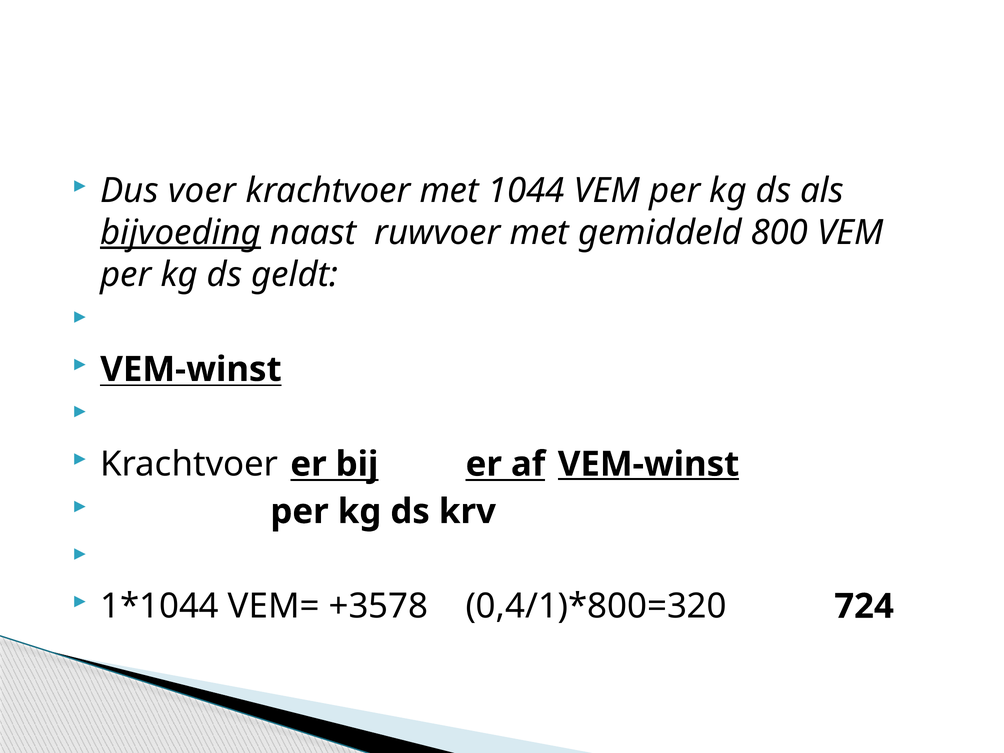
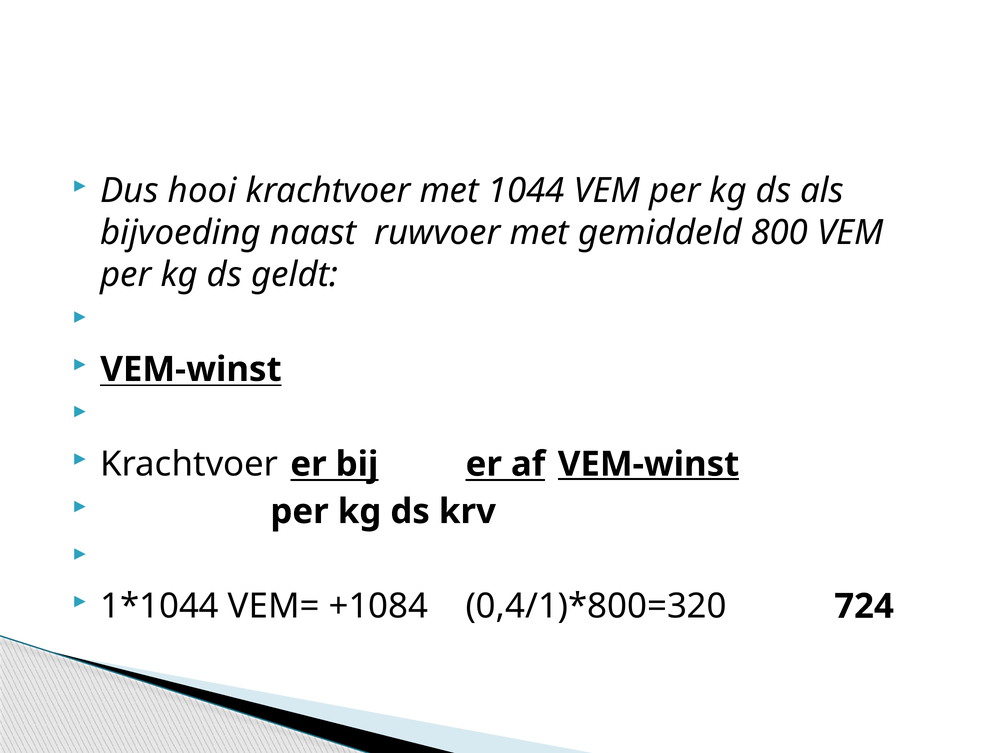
voer: voer -> hooi (202, 191)
bijvoeding underline: present -> none (181, 233)
+3578: +3578 -> +1084 (378, 606)
